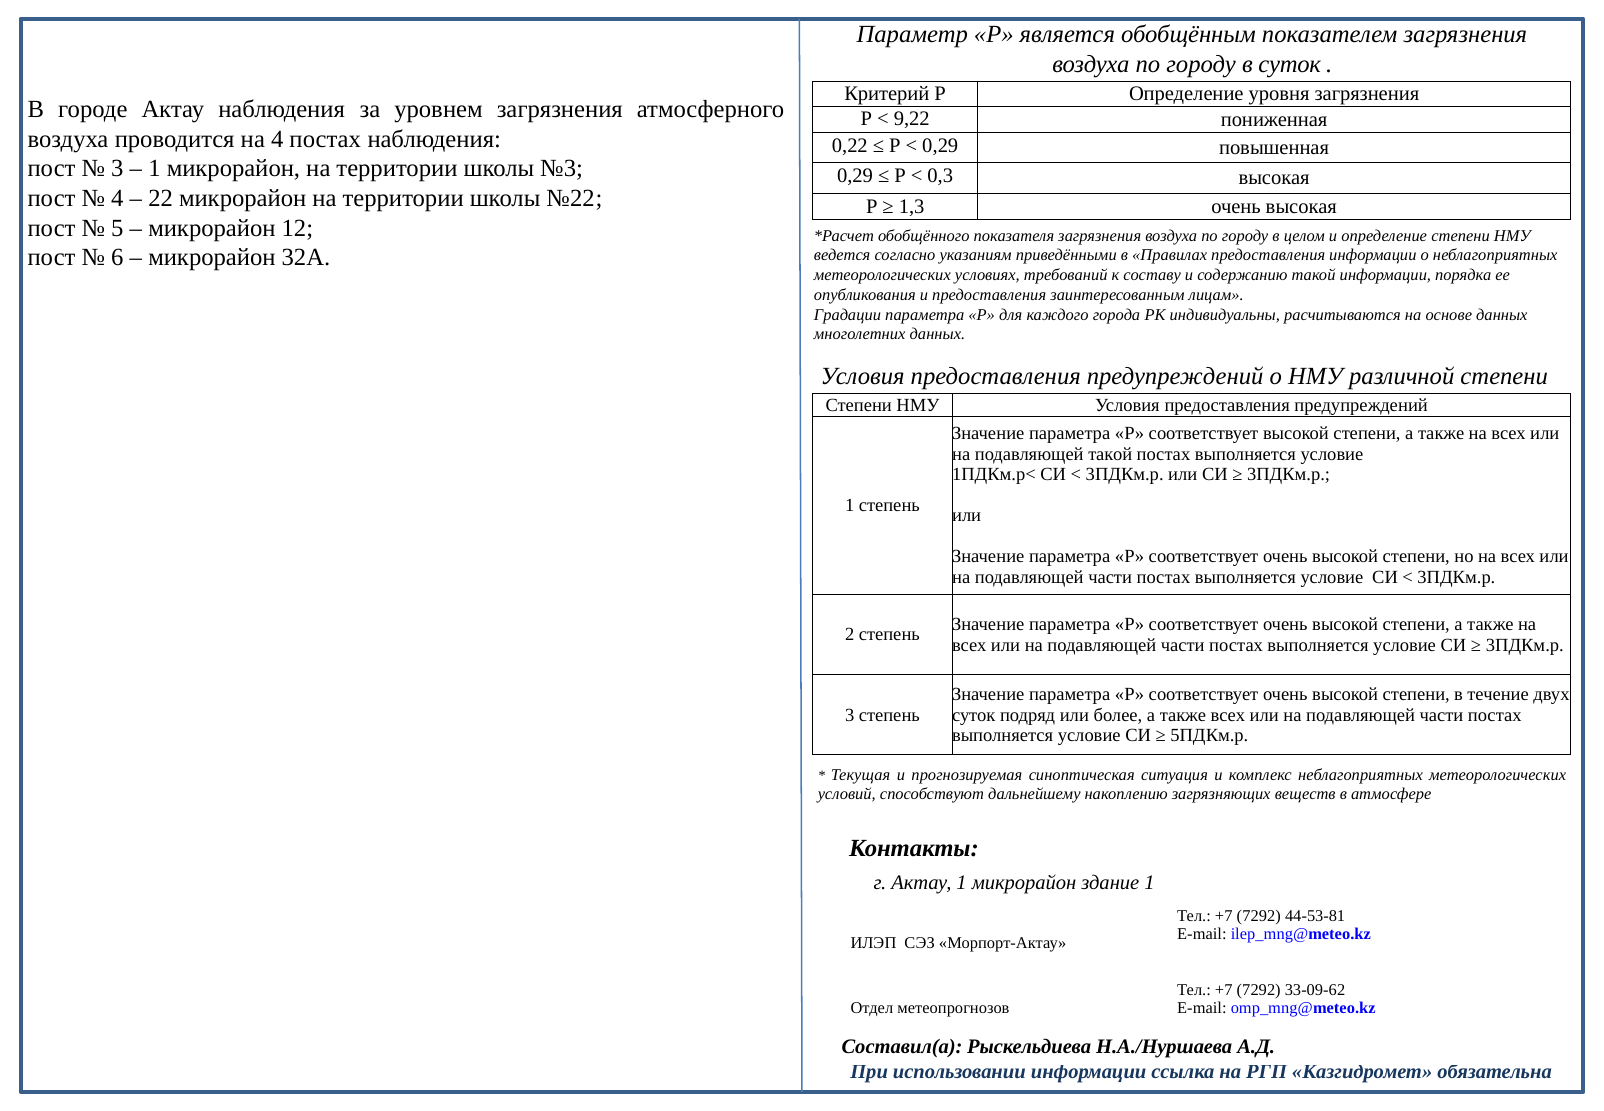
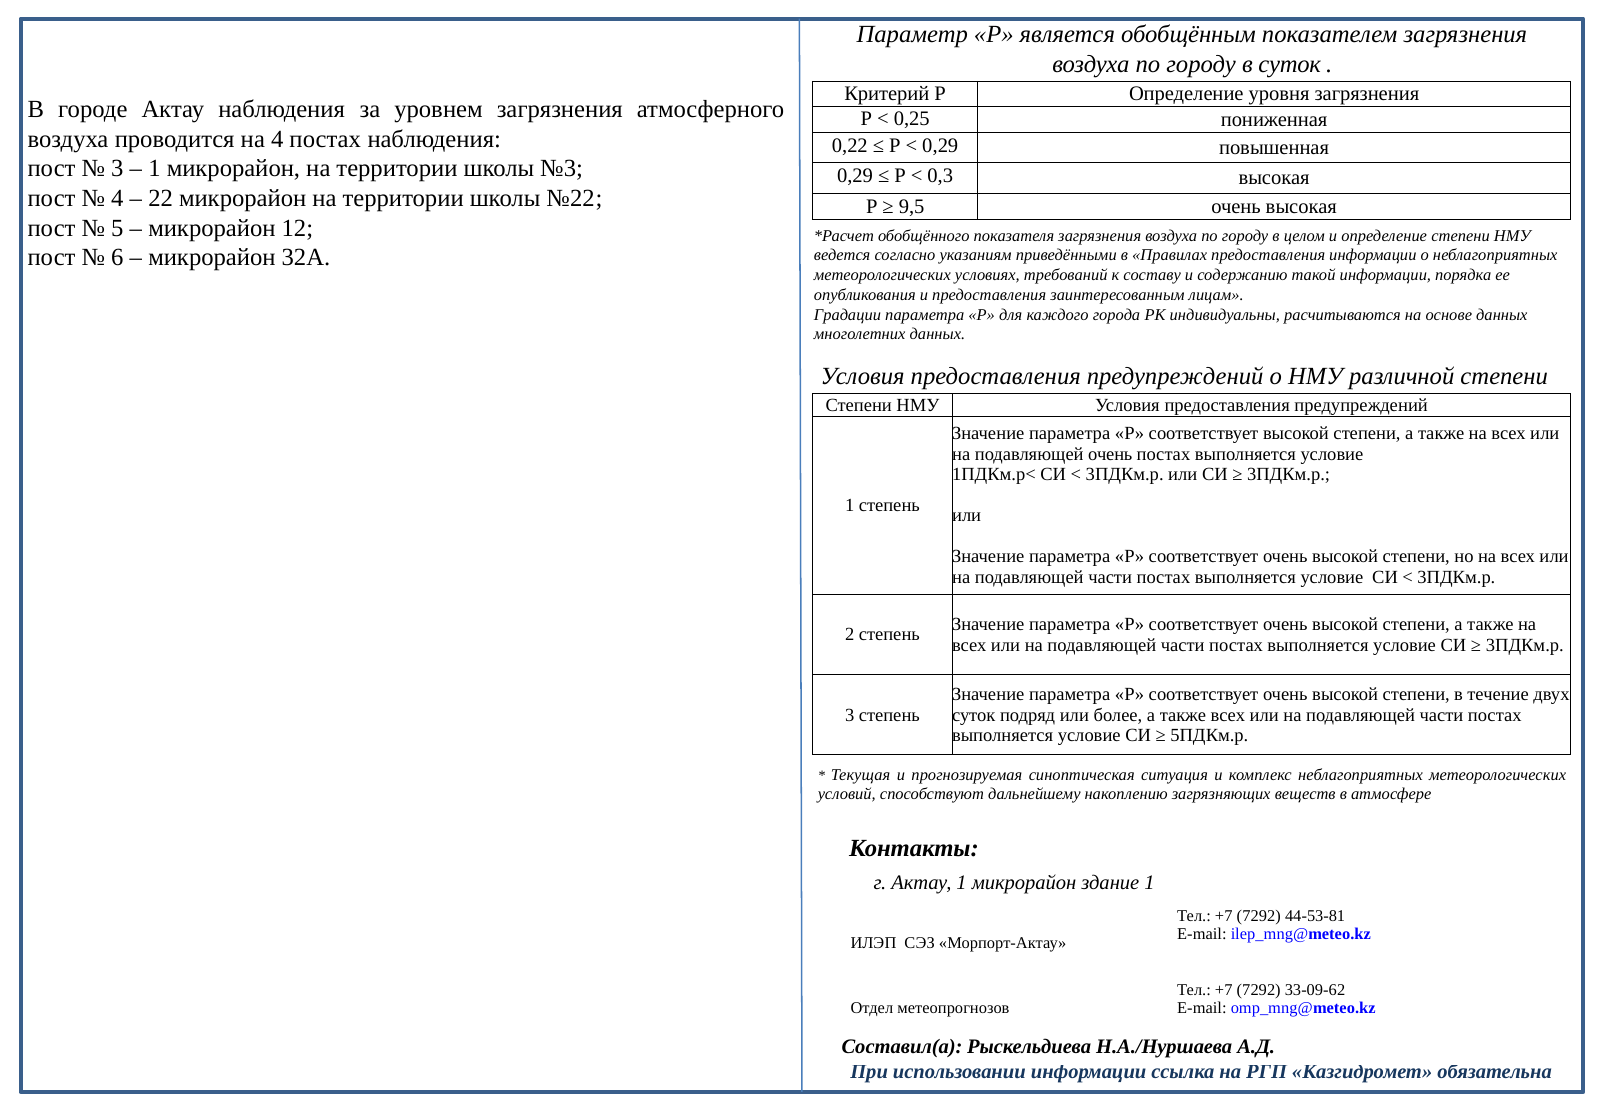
9,22: 9,22 -> 0,25 (912, 119)
1,3: 1,3 -> 9,5 (912, 206)
подавляющей такой: такой -> очень (1110, 454)
